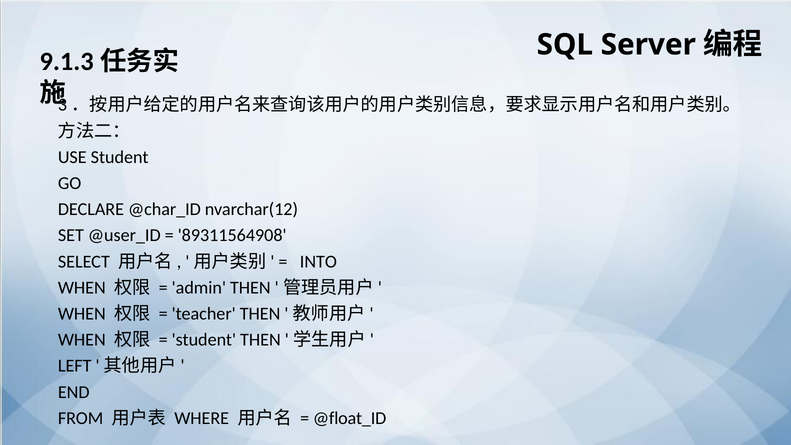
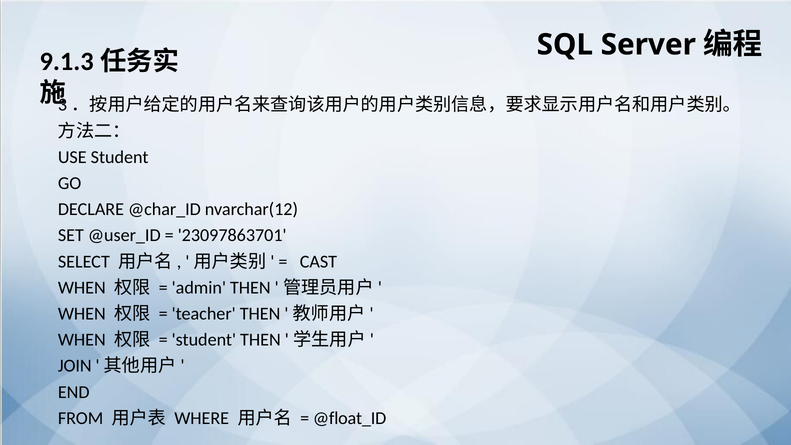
89311564908: 89311564908 -> 23097863701 (232, 235)
INTO: INTO -> CAST (318, 262)
LEFT: LEFT -> JOIN (75, 366)
